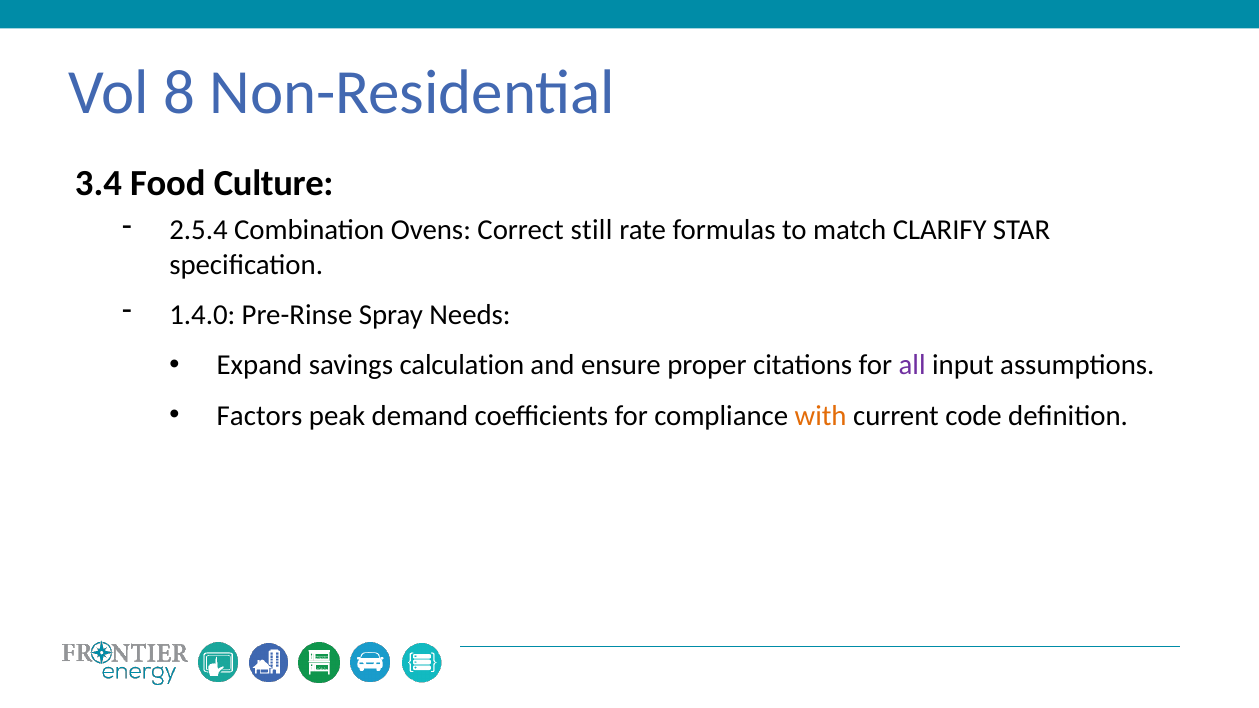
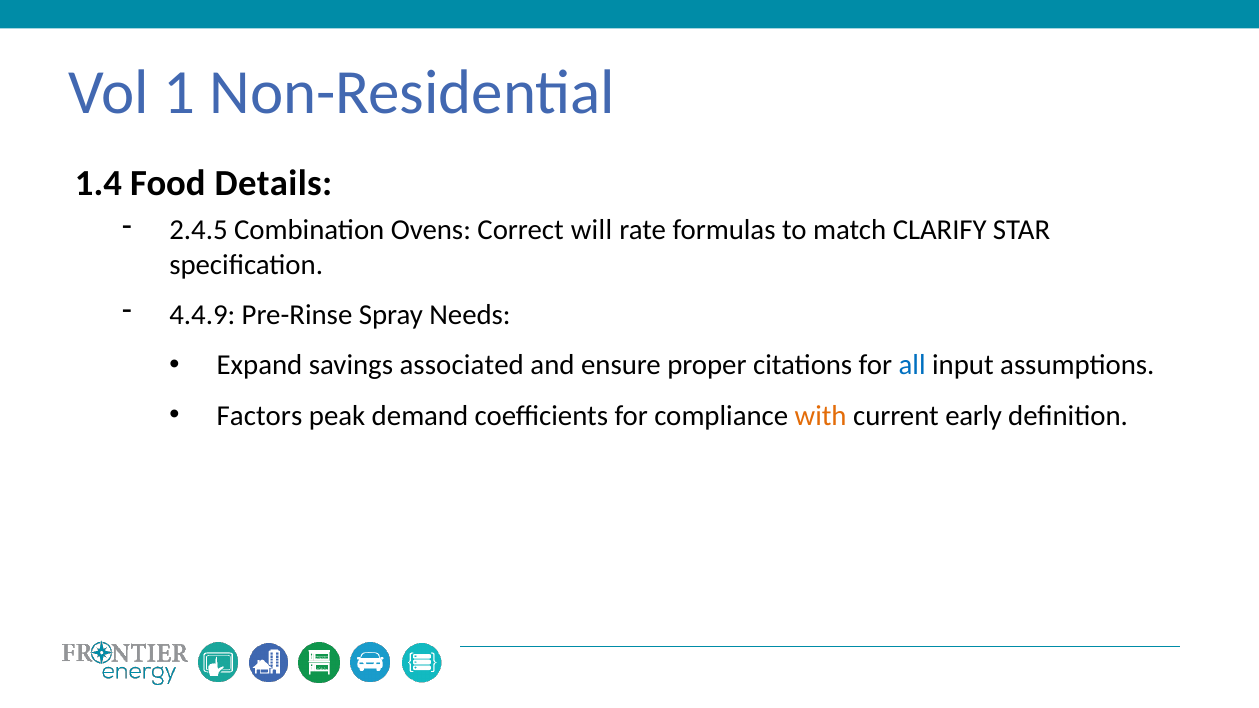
8: 8 -> 1 (179, 93)
3.4: 3.4 -> 1.4 (98, 184)
Culture: Culture -> Details (273, 184)
2.5.4: 2.5.4 -> 2.4.5 (199, 230)
still: still -> will (591, 230)
1.4.0: 1.4.0 -> 4.4.9 (202, 315)
calculation: calculation -> associated (462, 366)
all colour: purple -> blue (912, 366)
code: code -> early (974, 416)
